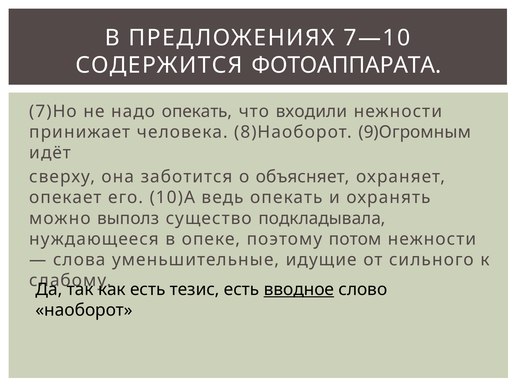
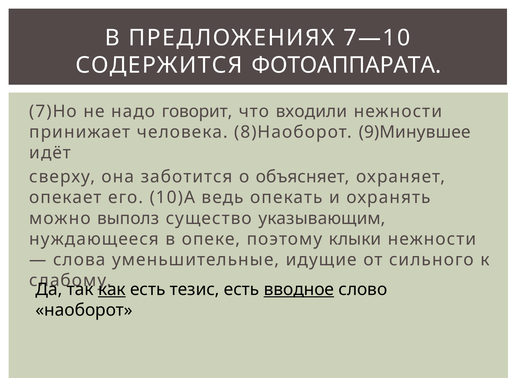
надо опекать: опекать -> говорит (197, 111)
9)Огромным: 9)Огромным -> 9)Минувшее (415, 132)
подкладывала: подкладывала -> указывающим (322, 218)
потом: потом -> клыки (355, 239)
как underline: none -> present (112, 289)
